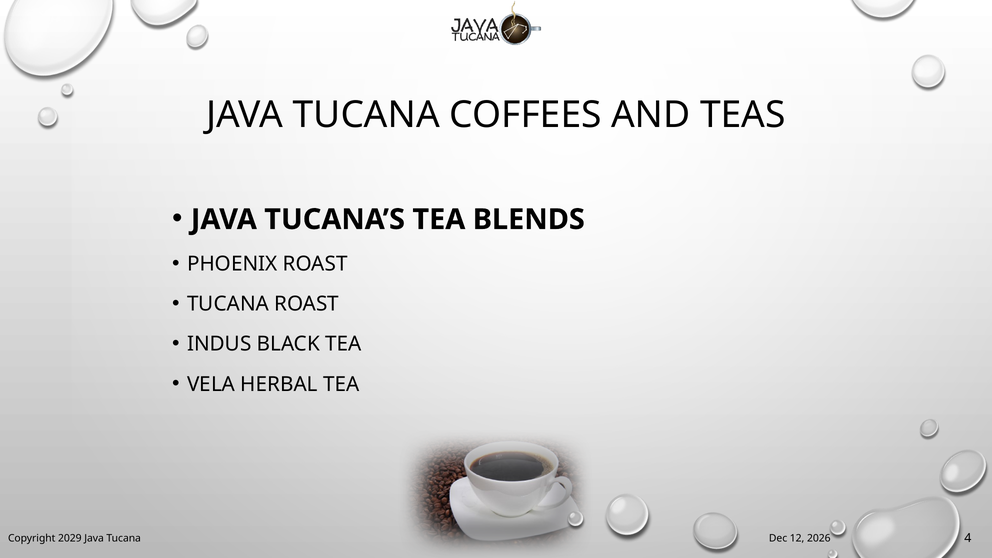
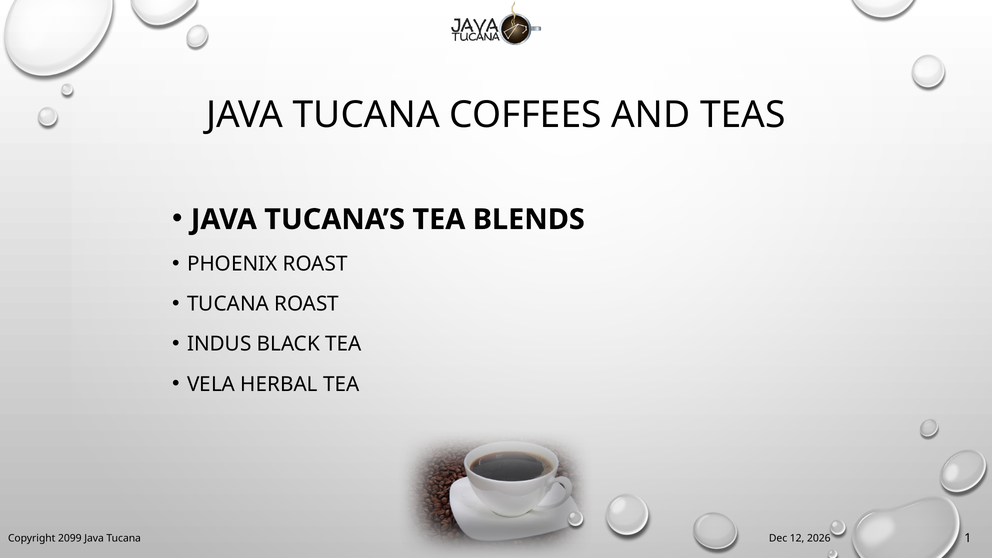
2029: 2029 -> 2099 (70, 538)
4: 4 -> 1 (968, 538)
